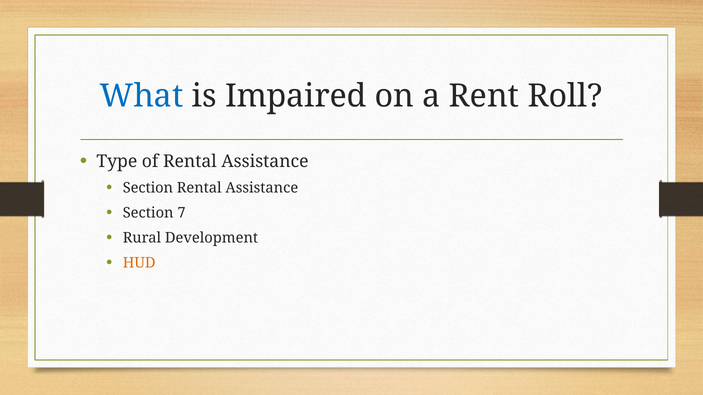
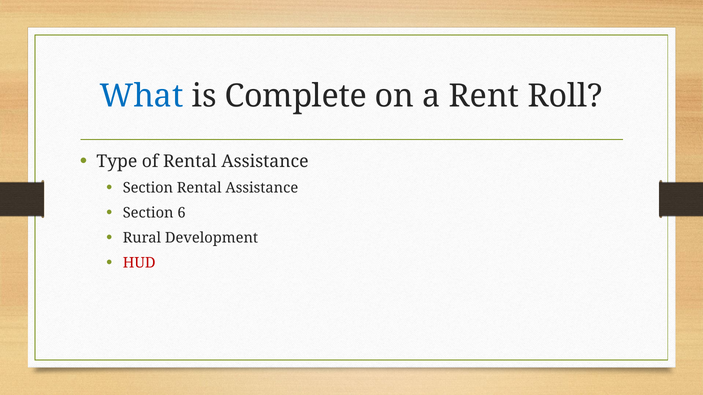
Impaired: Impaired -> Complete (296, 96)
7: 7 -> 6 (182, 213)
HUD colour: orange -> red (139, 263)
